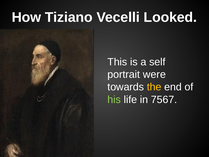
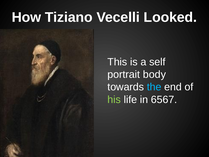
were: were -> body (154, 74)
the colour: yellow -> light blue (154, 87)
7567: 7567 -> 6567 (164, 99)
